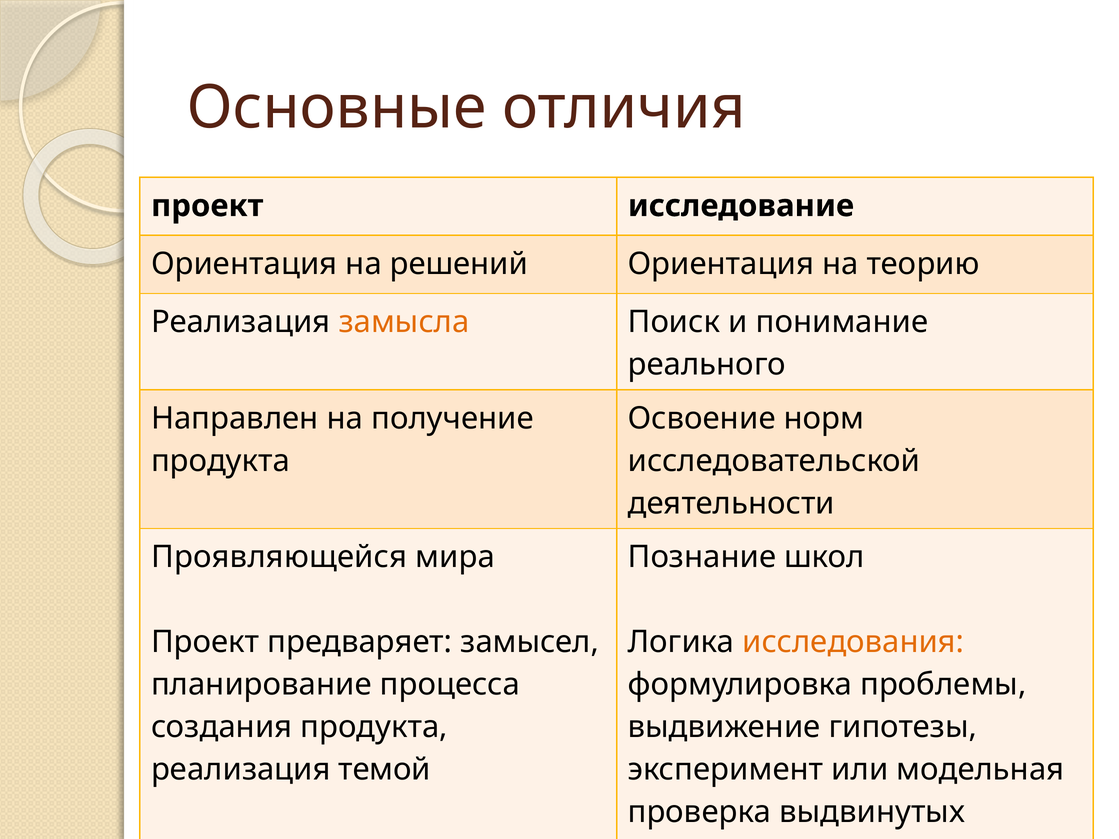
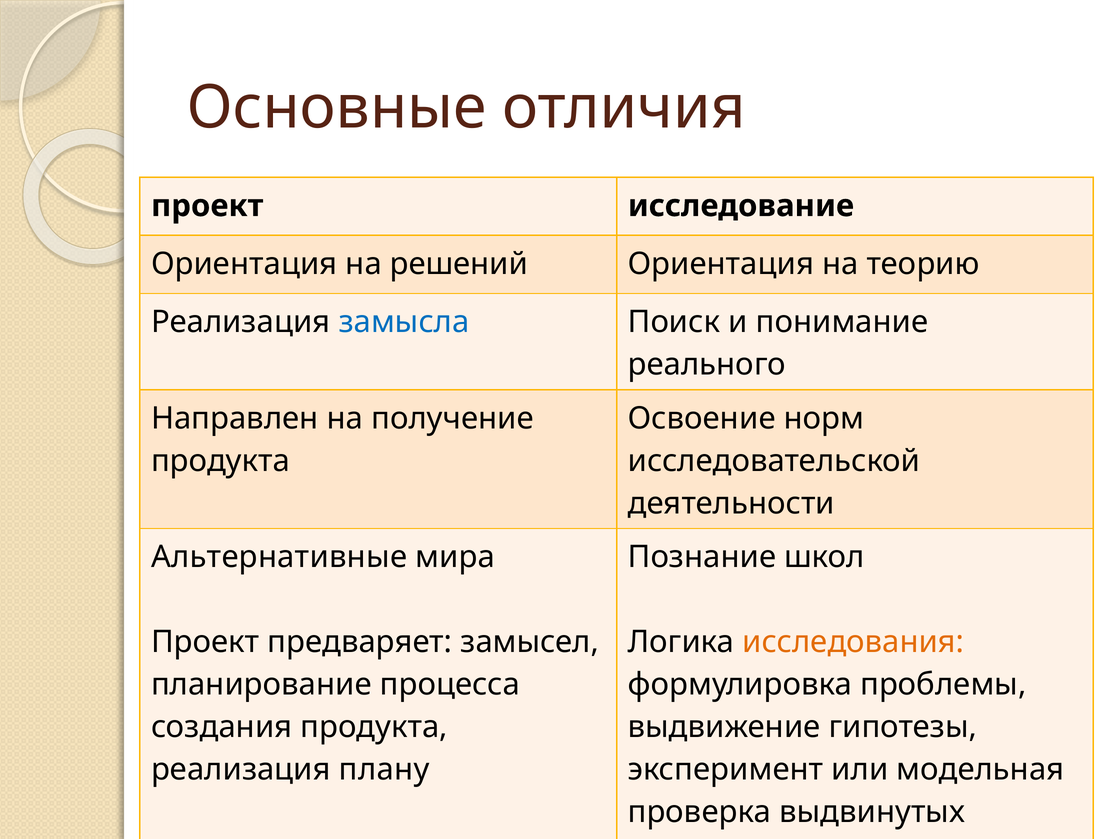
замысла colour: orange -> blue (404, 322)
Проявляющейся: Проявляющейся -> Альтернативные (279, 557)
темой: темой -> плану (384, 770)
